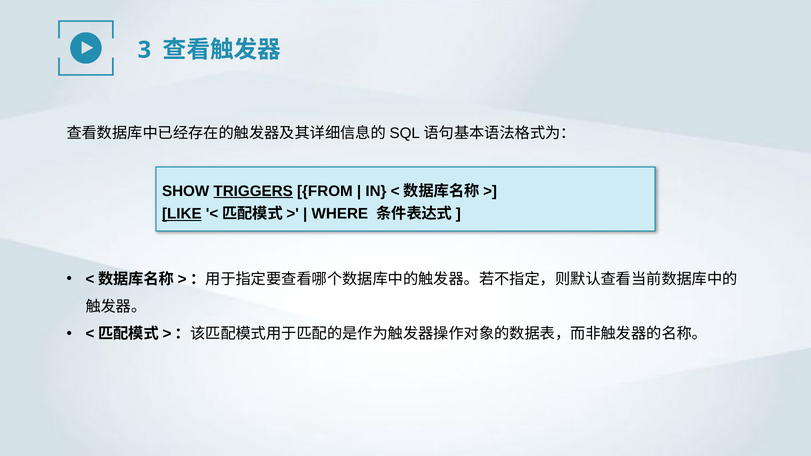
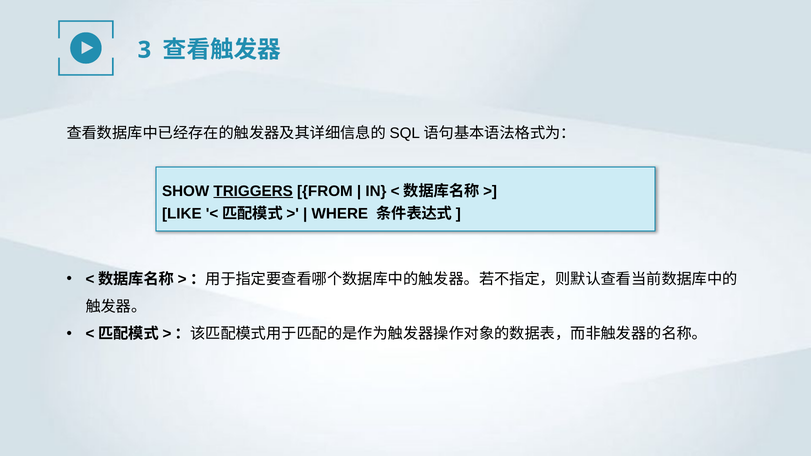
LIKE underline: present -> none (182, 214)
